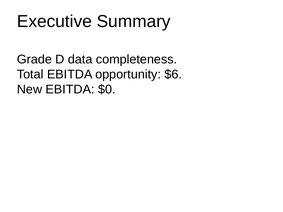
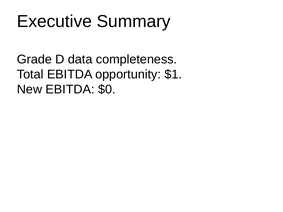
$6: $6 -> $1 (173, 74)
